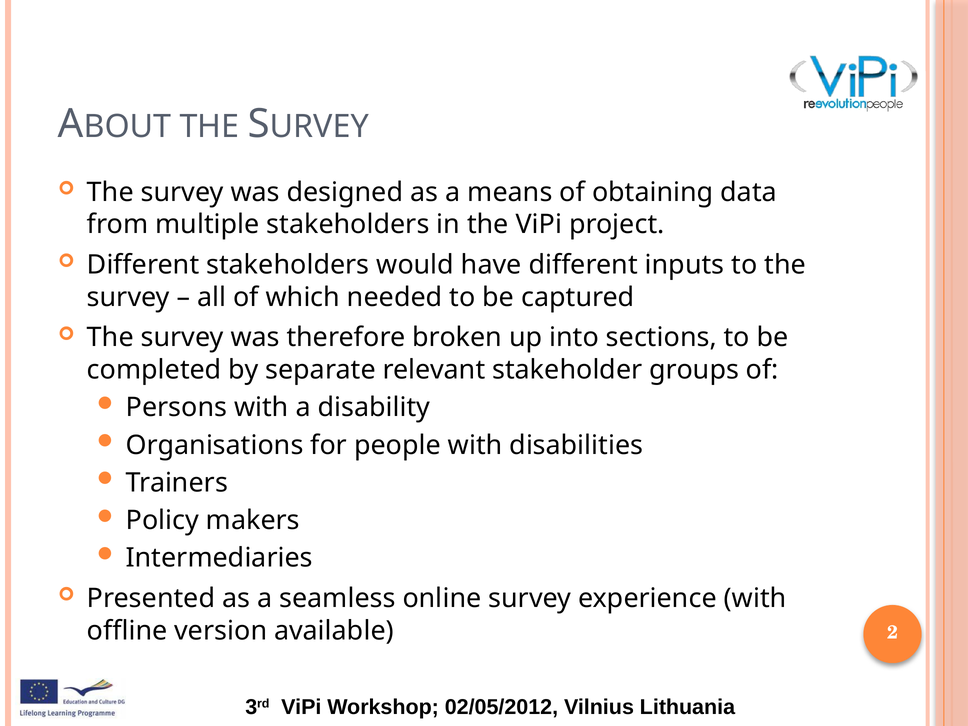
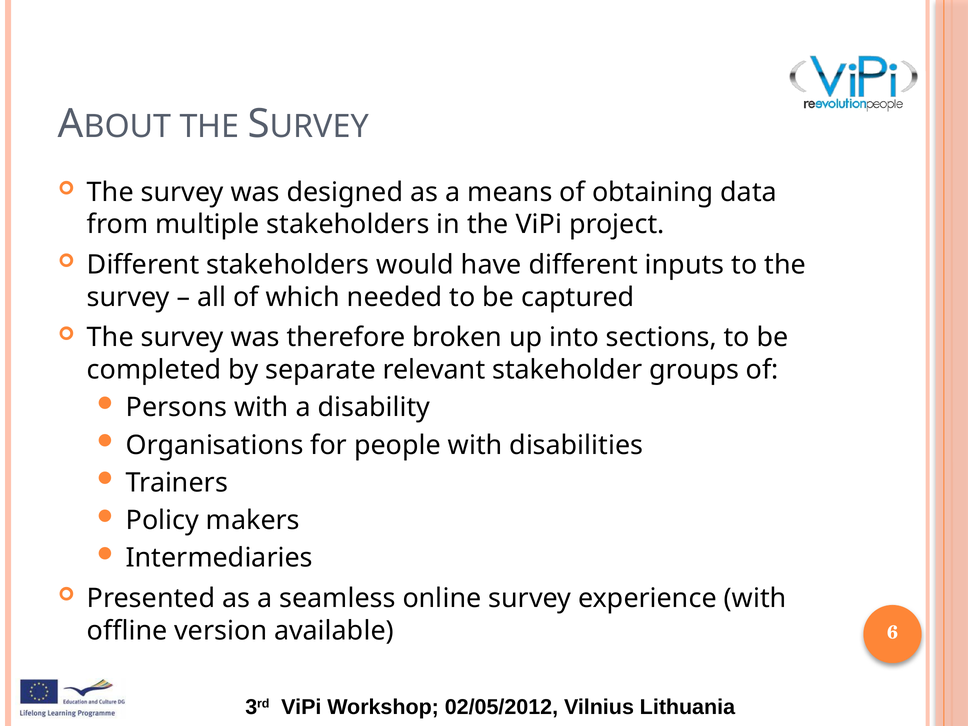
2: 2 -> 6 (893, 633)
